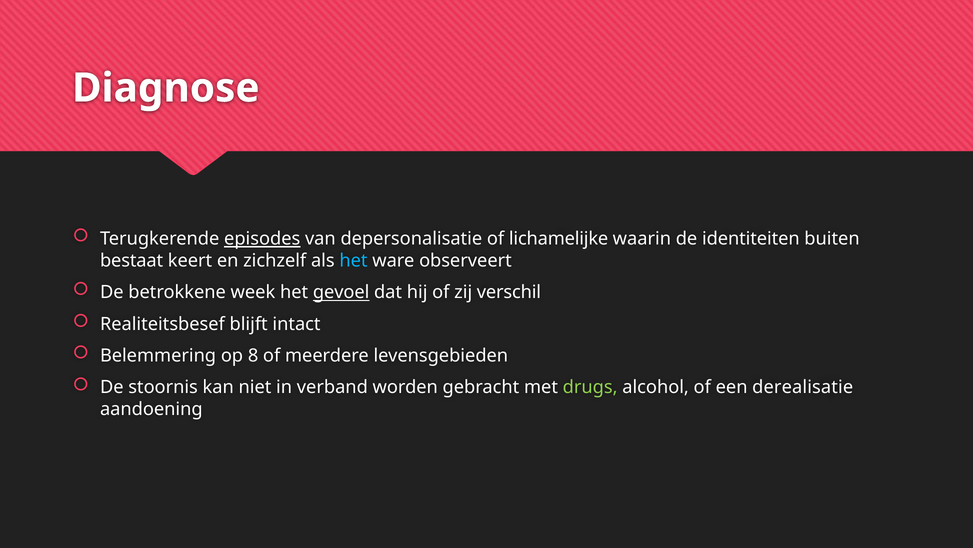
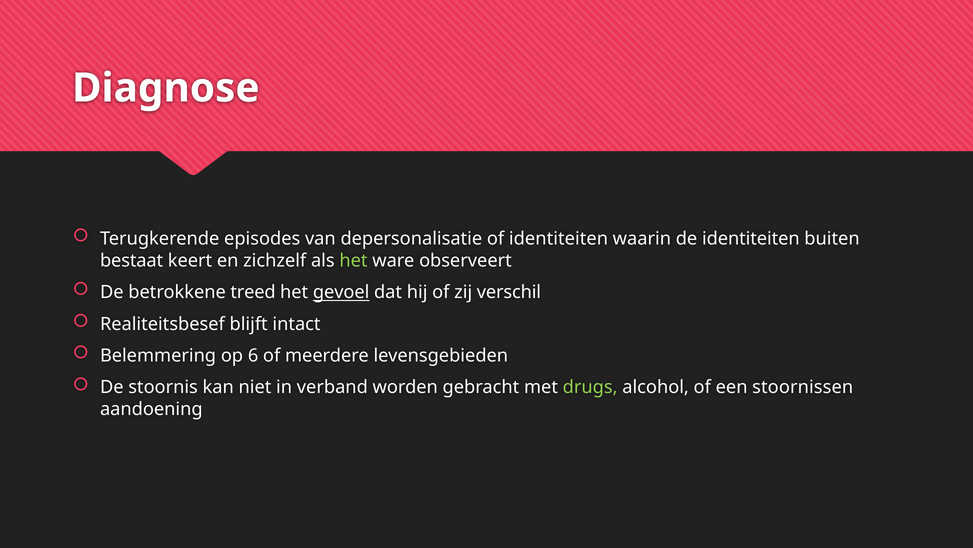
episodes underline: present -> none (262, 239)
of lichamelijke: lichamelijke -> identiteiten (558, 239)
het colour: light blue -> light green (354, 260)
week: week -> treed (253, 292)
8: 8 -> 6 (253, 355)
derealisatie: derealisatie -> stoornissen (803, 387)
